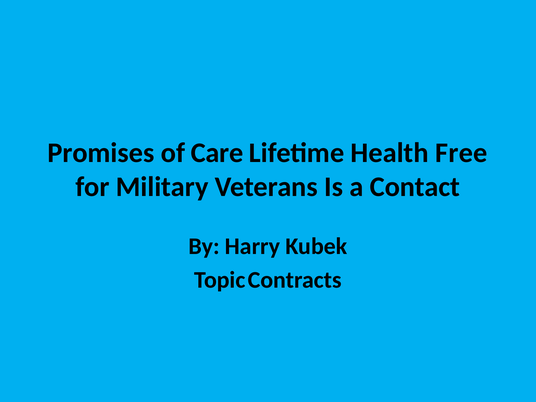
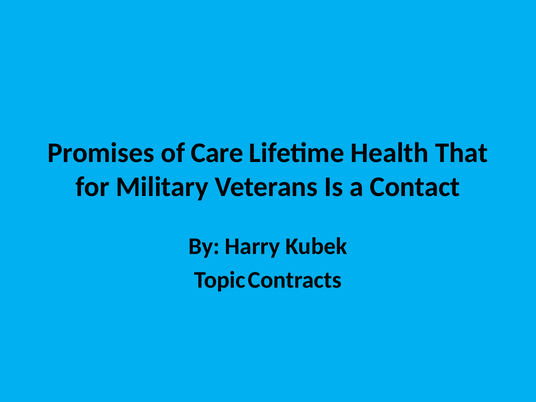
Free: Free -> That (461, 153)
